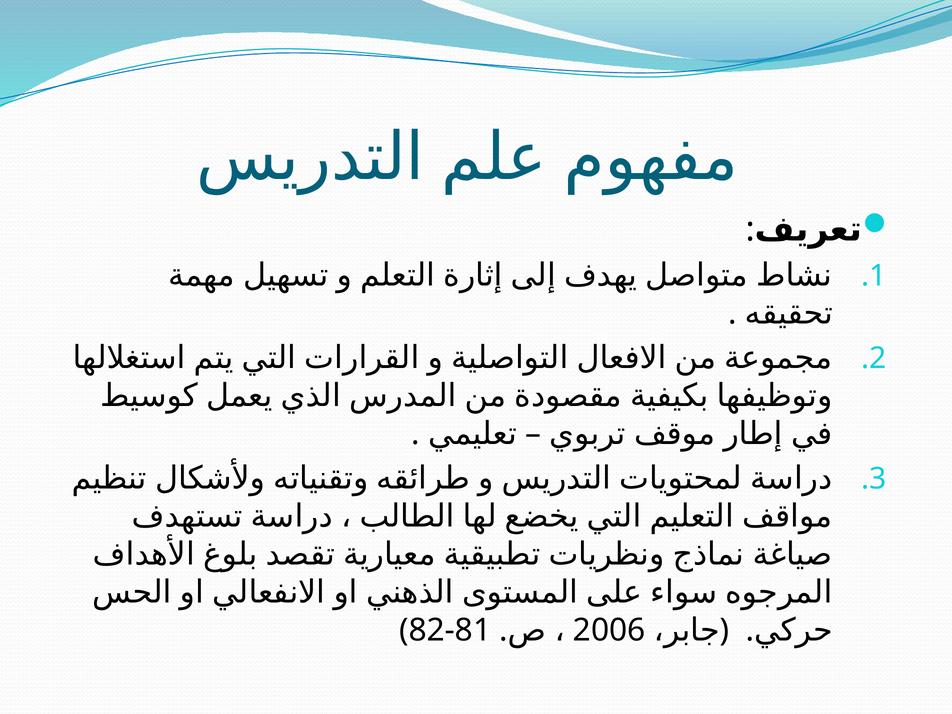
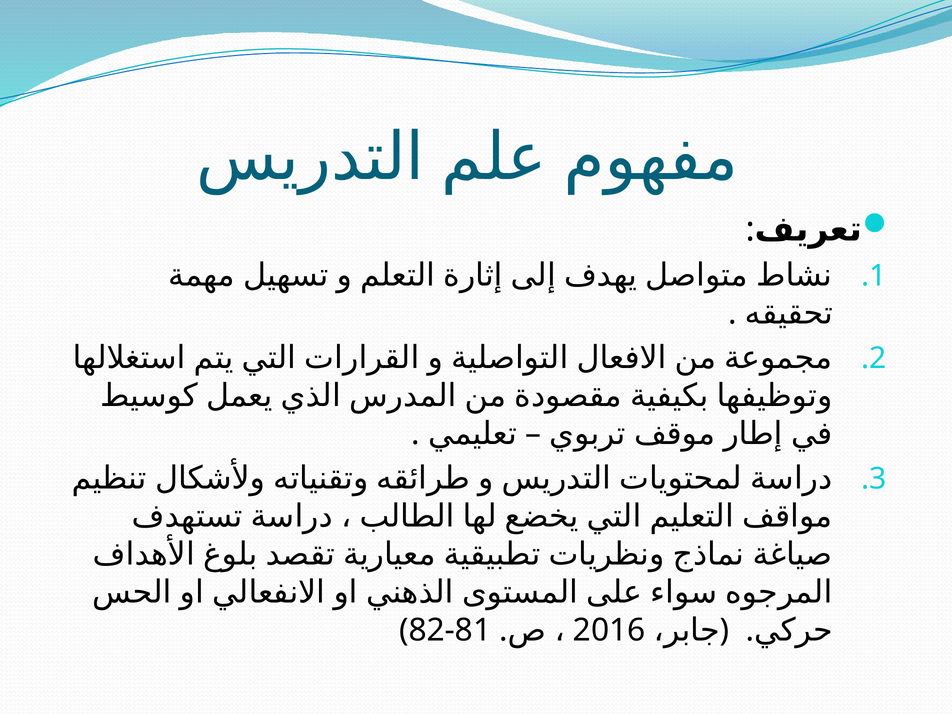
2006: 2006 -> 2016 (609, 631)
